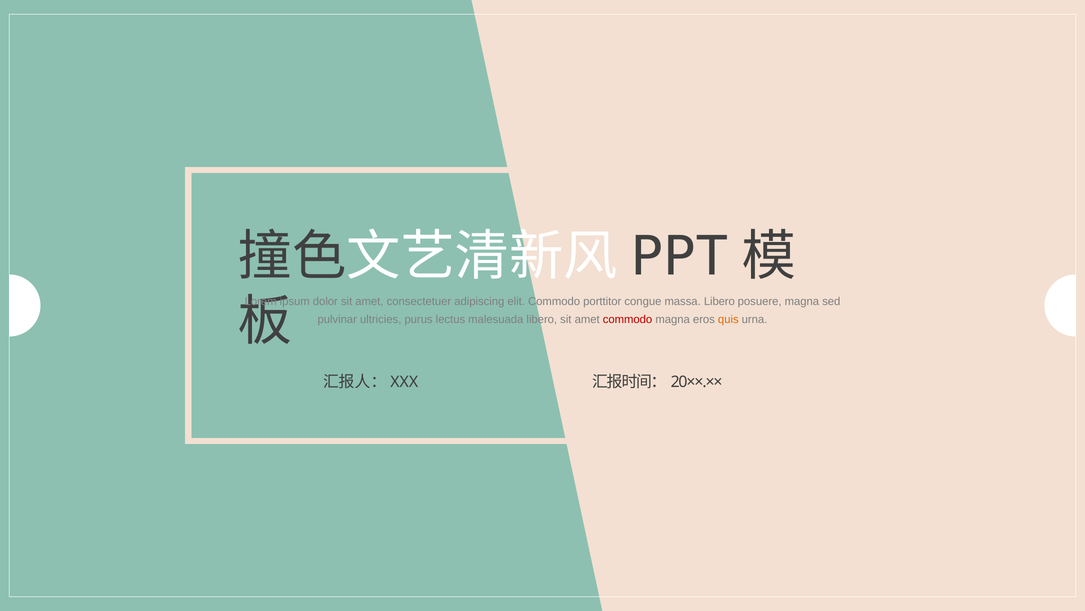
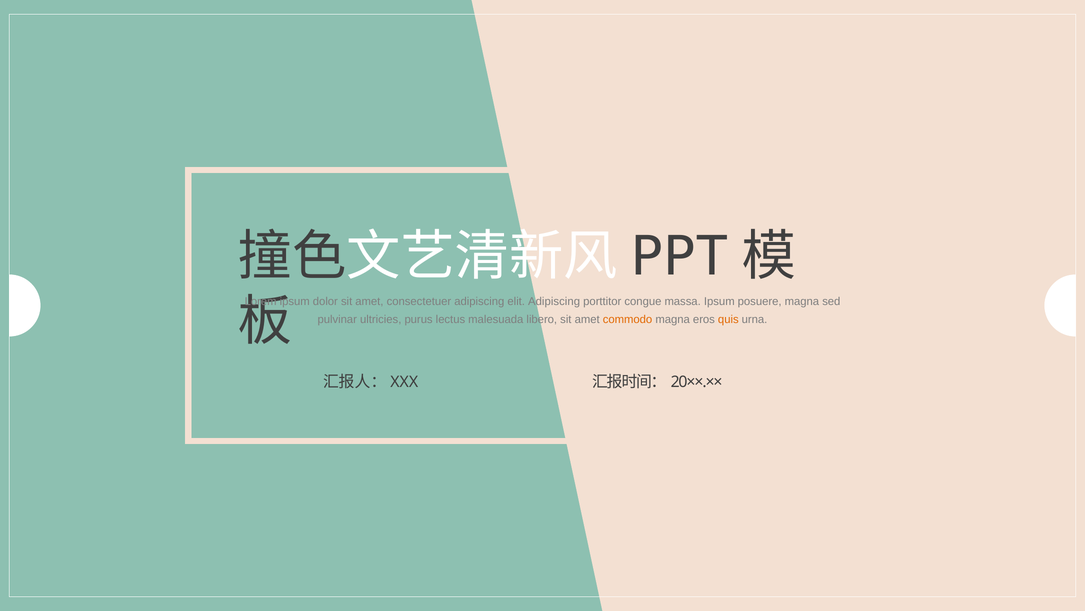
elit Commodo: Commodo -> Adipiscing (554, 301)
massa Libero: Libero -> Ipsum (719, 301)
commodo colour: red -> orange (628, 319)
